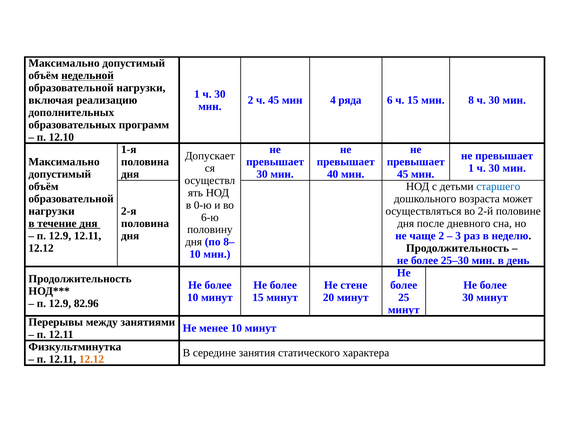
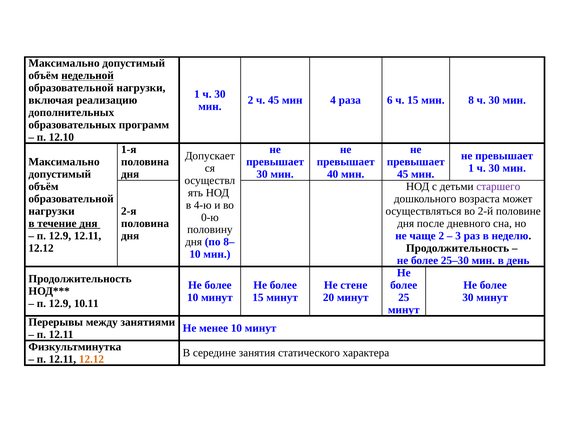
ряда: ряда -> раза (350, 100)
старшего colour: blue -> purple (498, 187)
0-ю: 0-ю -> 4-ю (203, 205)
6-ю: 6-ю -> 0-ю (210, 218)
82.96: 82.96 -> 10.11 (86, 304)
